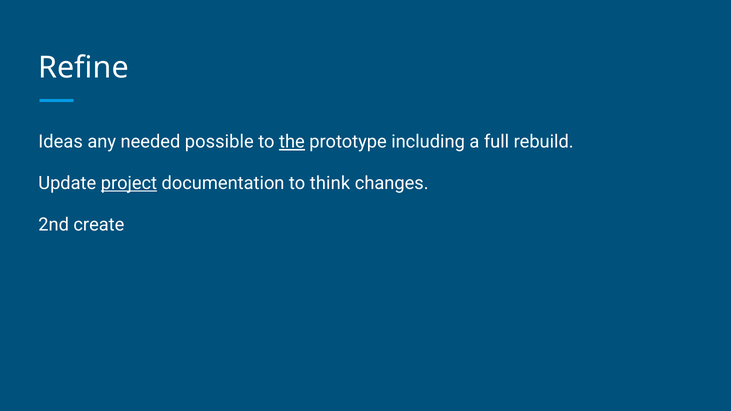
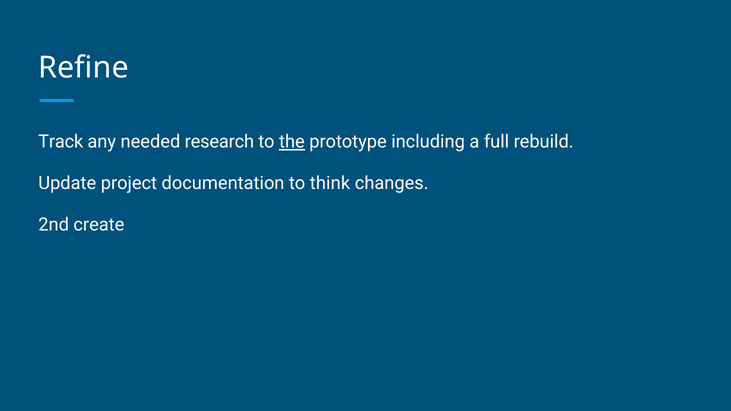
Ideas: Ideas -> Track (61, 142)
possible: possible -> research (219, 142)
project underline: present -> none (129, 183)
